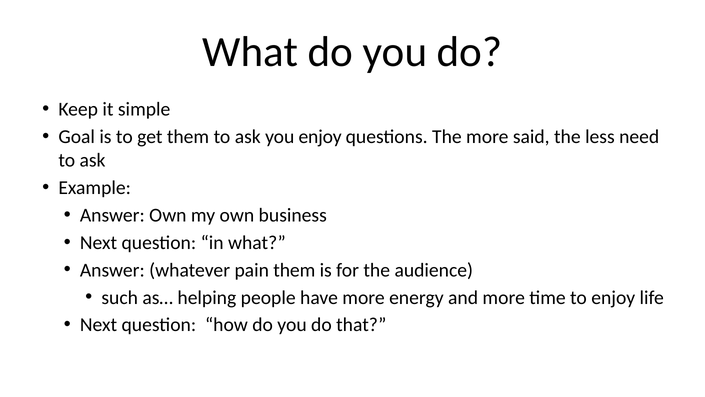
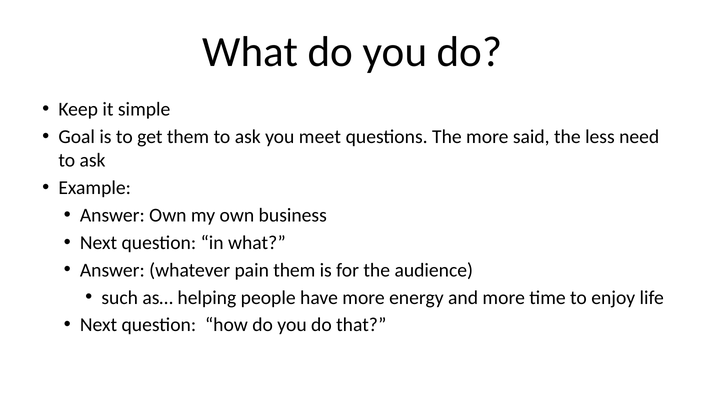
you enjoy: enjoy -> meet (320, 137)
